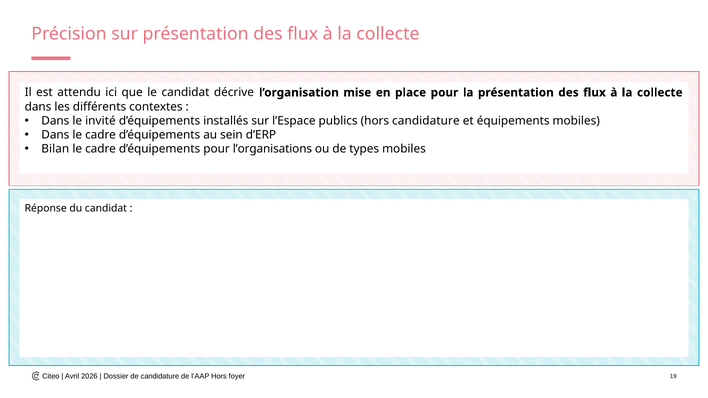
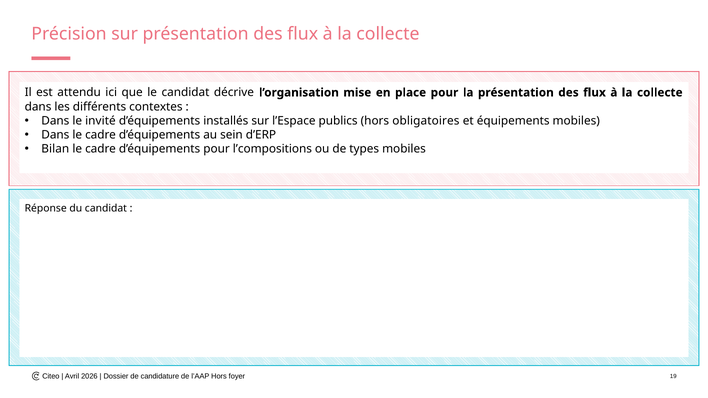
hors candidature: candidature -> obligatoires (426, 121)
l’organisations: l’organisations -> l’compositions (272, 149)
